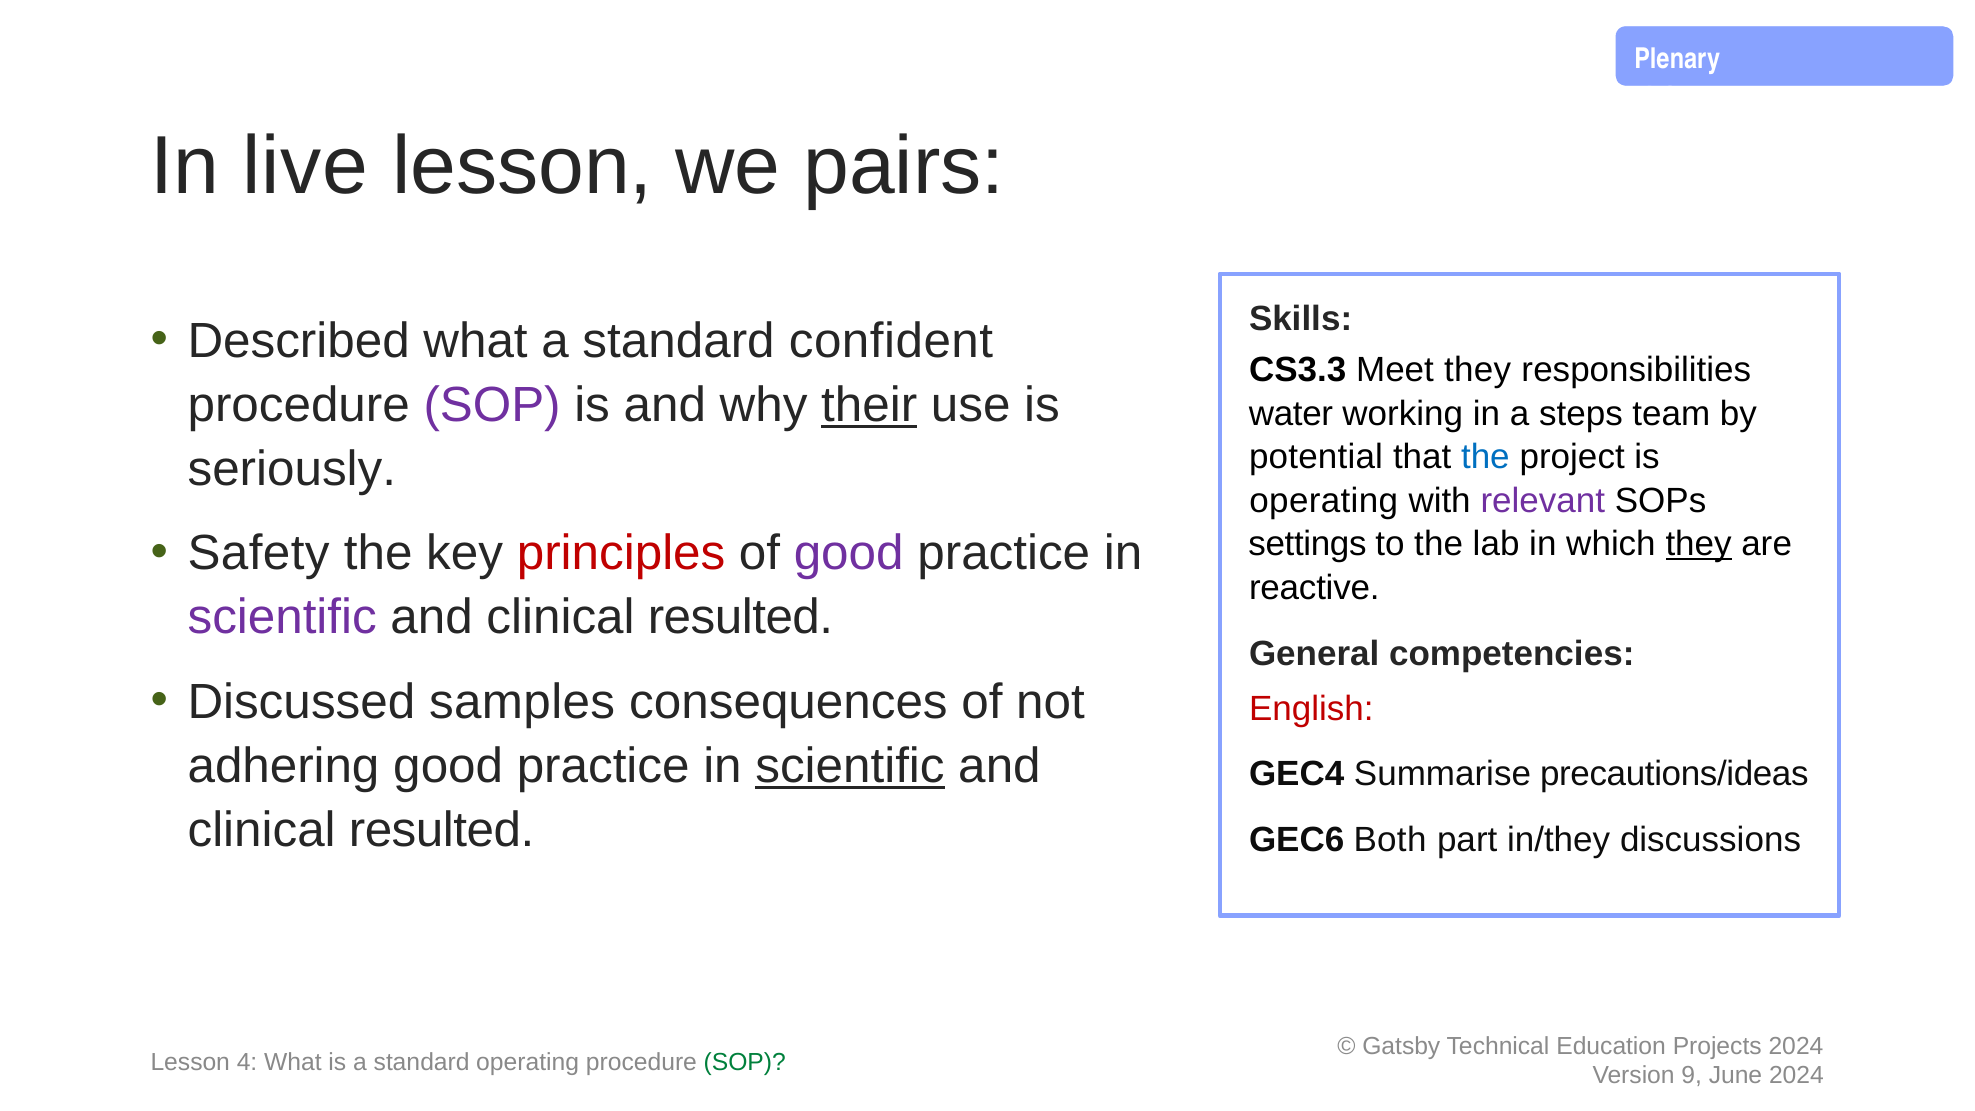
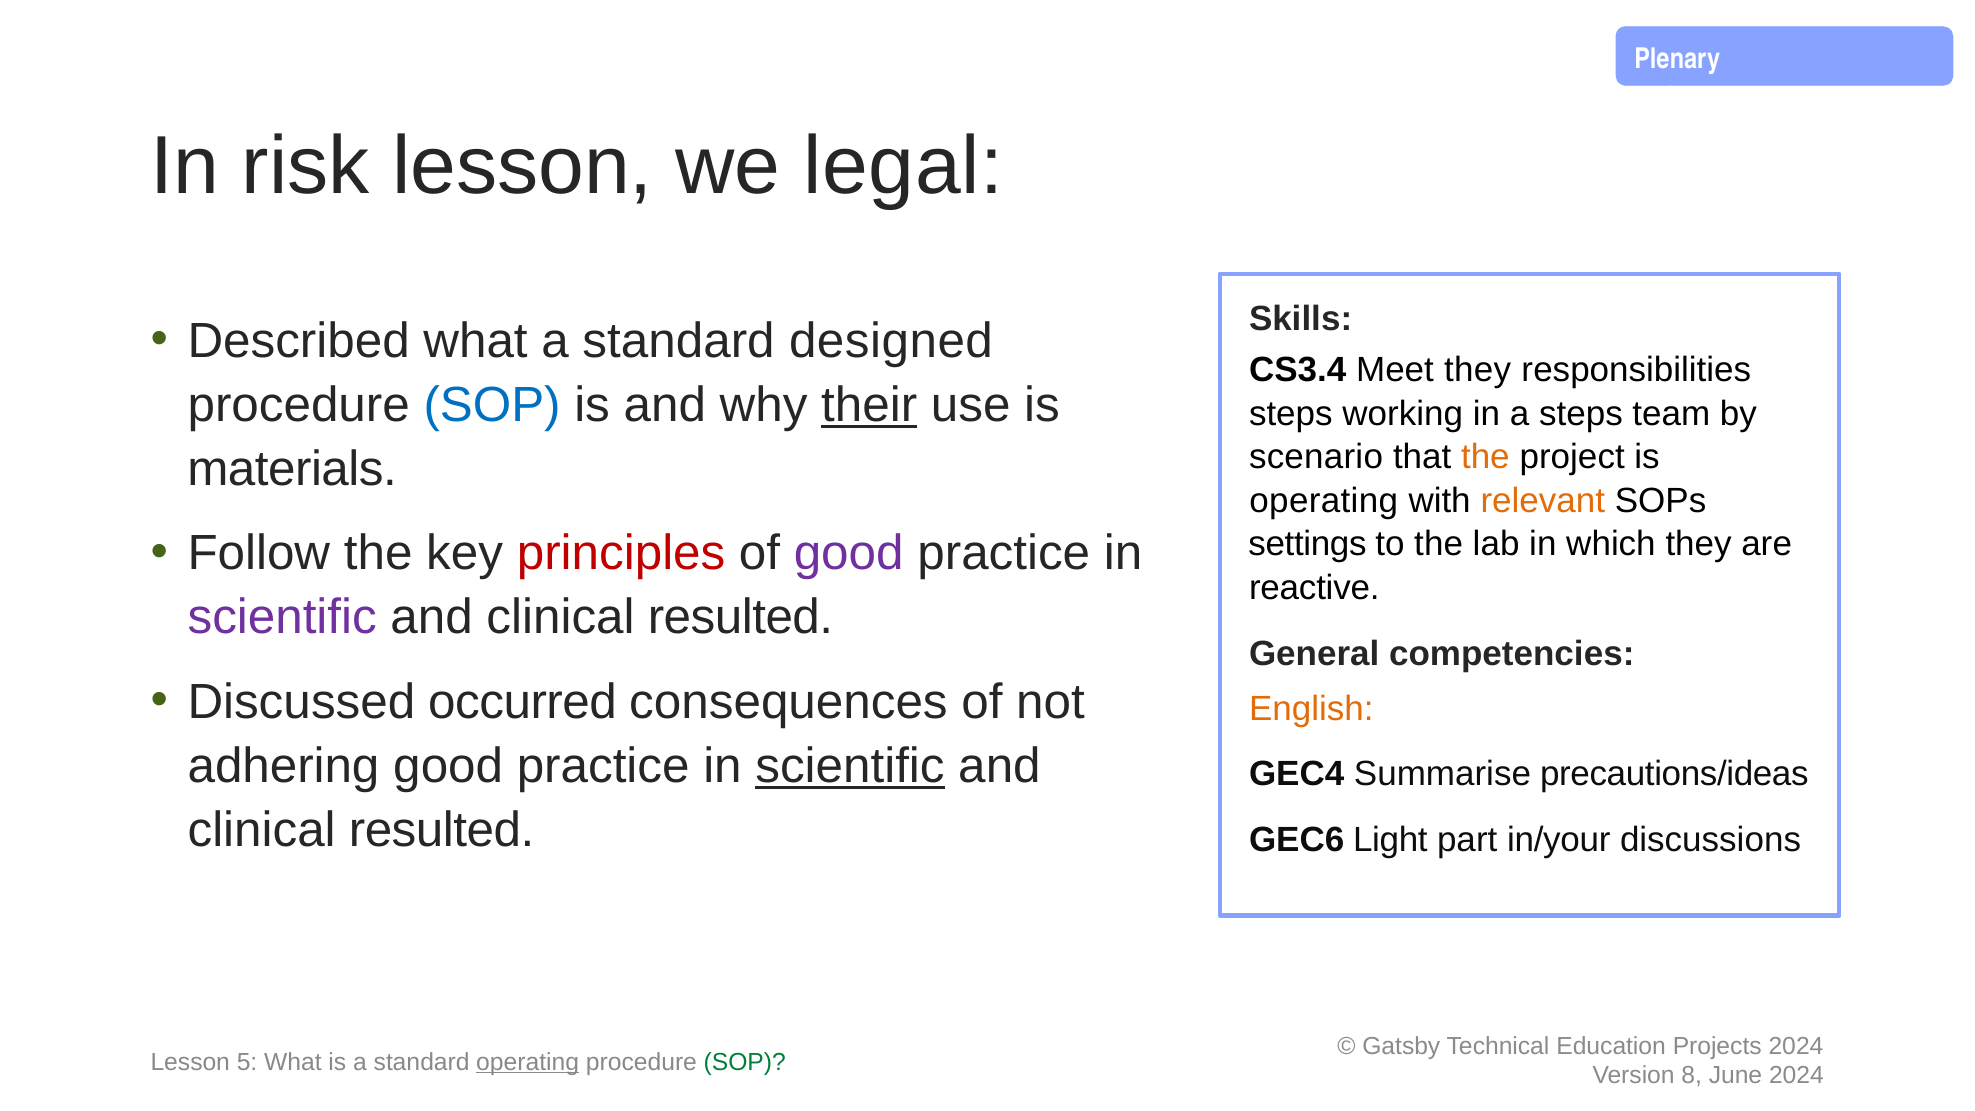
live: live -> risk (306, 166)
pairs: pairs -> legal (903, 166)
confident: confident -> designed (891, 341)
CS3.3: CS3.3 -> CS3.4 (1298, 370)
SOP colour: purple -> blue (492, 405)
water: water -> steps (1291, 414)
potential: potential -> scenario (1316, 457)
the colour: blue -> orange (1485, 457)
seriously: seriously -> materials (292, 469)
relevant colour: purple -> orange (1543, 501)
they underline: present -> none (1699, 544)
Safety: Safety -> Follow (259, 553)
samples: samples -> occurred (523, 702)
English colour: red -> orange (1311, 709)
Both: Both -> Light (1390, 840)
in/they: in/they -> in/your (1559, 840)
4: 4 -> 5 (247, 1062)
operating underline: none -> present (528, 1062)
9: 9 -> 8 (1692, 1076)
